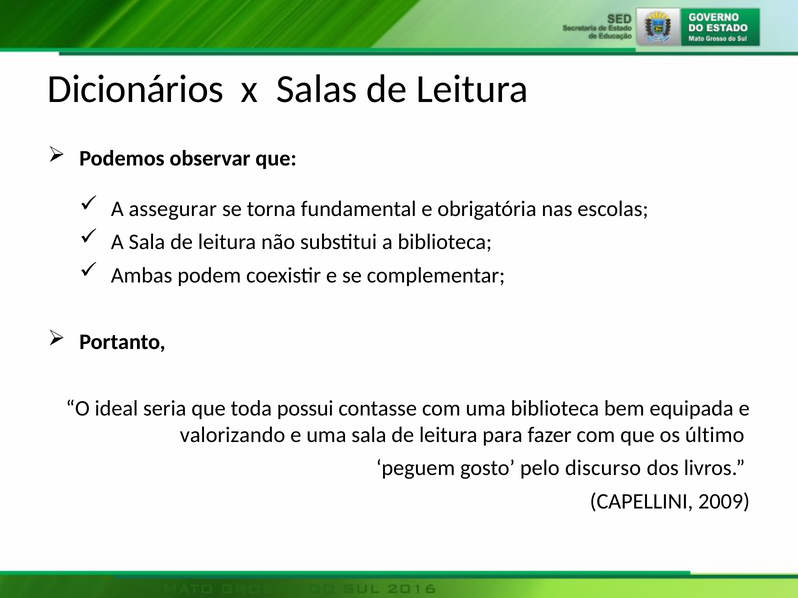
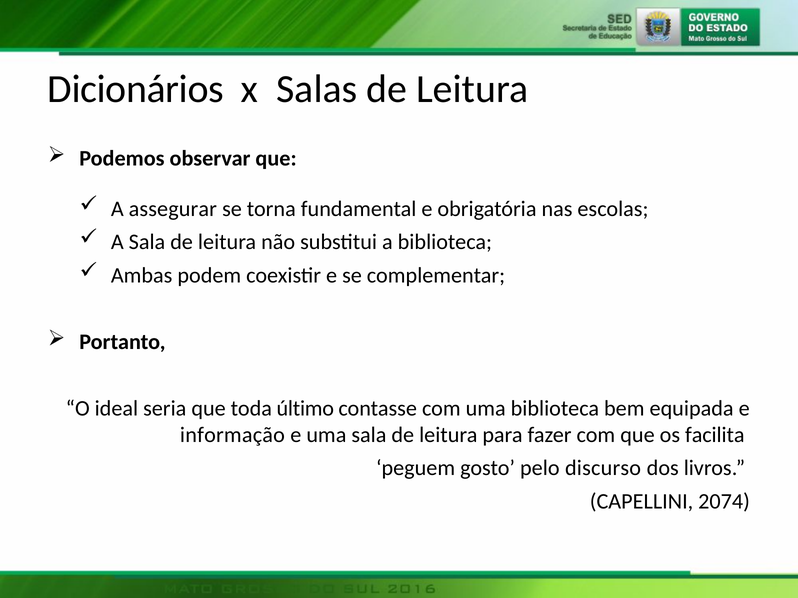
possui: possui -> último (305, 409)
valorizando: valorizando -> informação (232, 435)
último: último -> facilita (715, 435)
2009: 2009 -> 2074 (724, 502)
